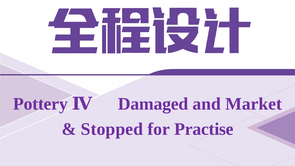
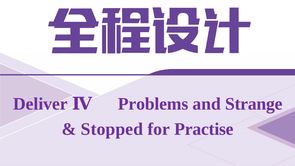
Pottery: Pottery -> Deliver (40, 104)
Damaged: Damaged -> Problems (153, 104)
Market: Market -> Strange (254, 104)
